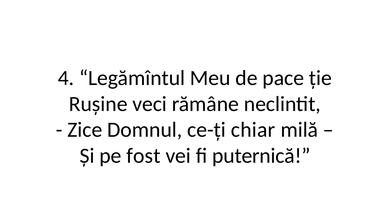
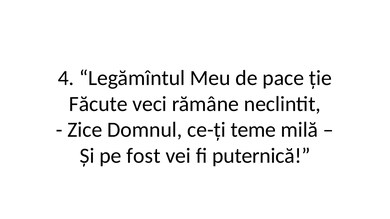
Rușine: Rușine -> Făcute (98, 104)
chiar: chiar -> teme (253, 130)
